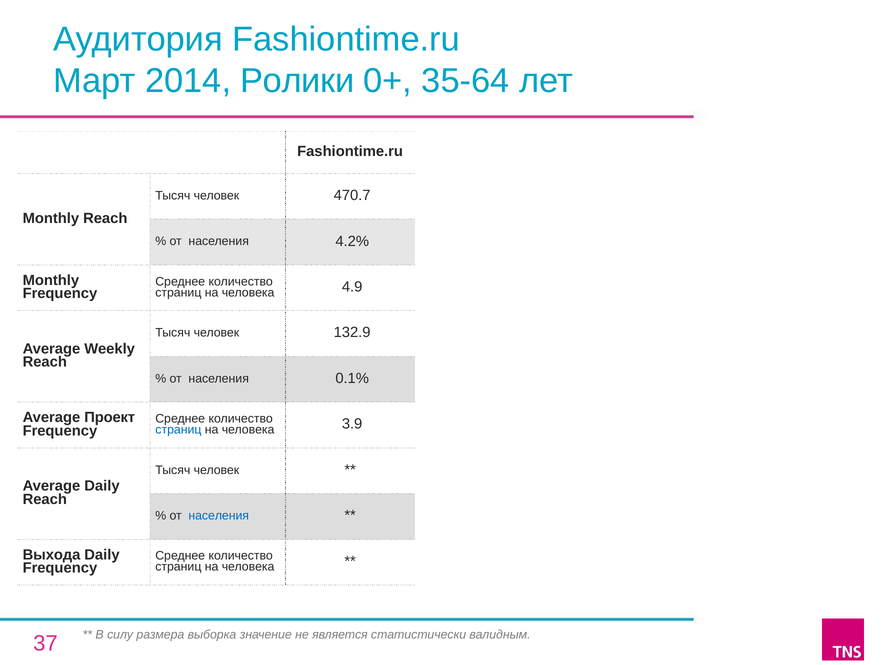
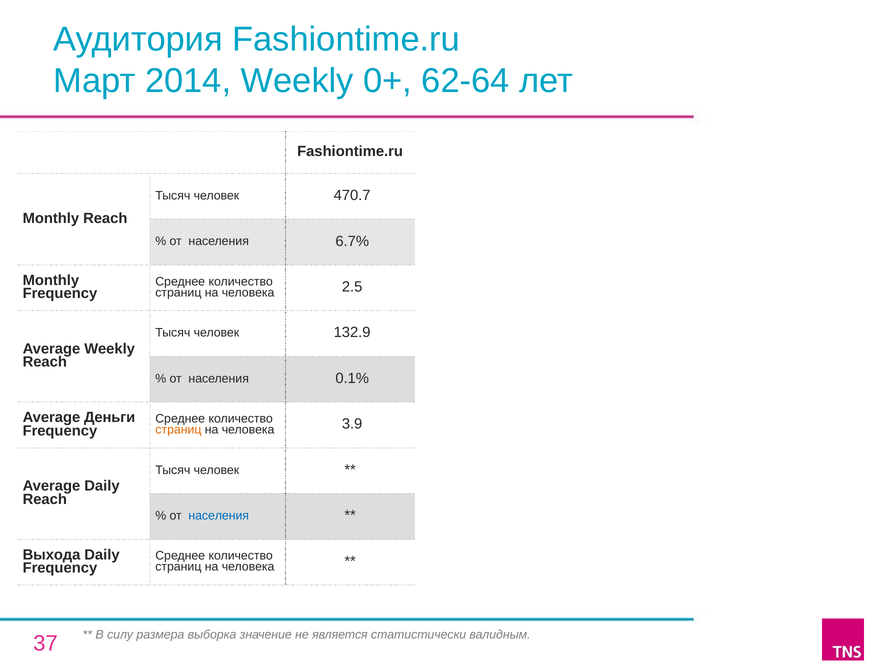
2014 Ролики: Ролики -> Weekly (297, 81)
35-64: 35-64 -> 62-64 (466, 81)
4.2%: 4.2% -> 6.7% (352, 241)
4.9: 4.9 -> 2.5 (352, 287)
Проект: Проект -> Деньги (110, 418)
страниц colour: blue -> orange (178, 430)
